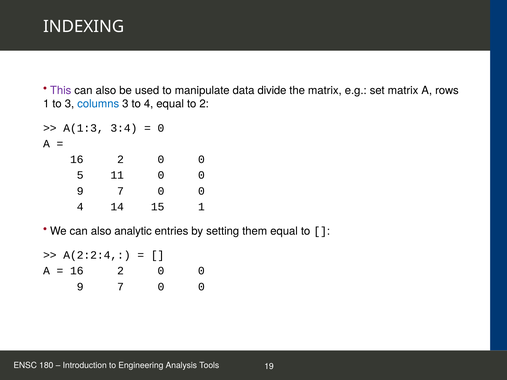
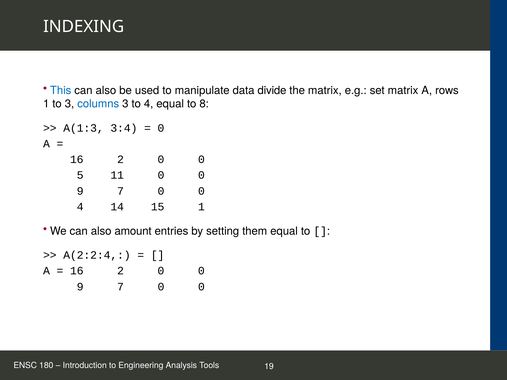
This colour: purple -> blue (61, 90)
to 2: 2 -> 8 (204, 104)
analytic: analytic -> amount (133, 231)
